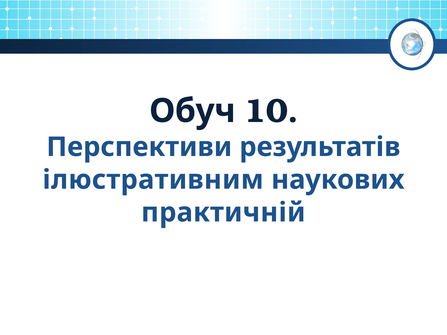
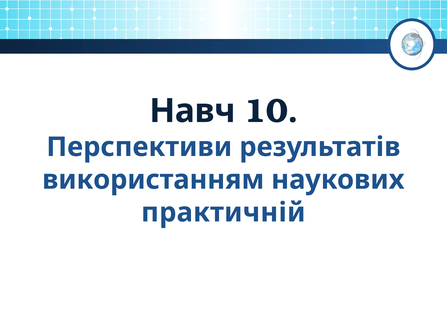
Обуч: Обуч -> Навч (192, 111)
ілюстративним: ілюстративним -> використанням (153, 180)
